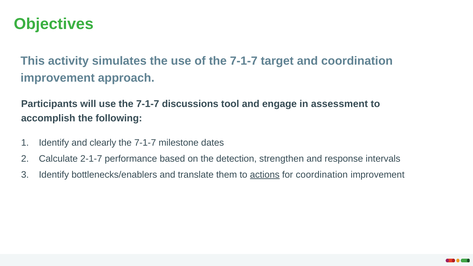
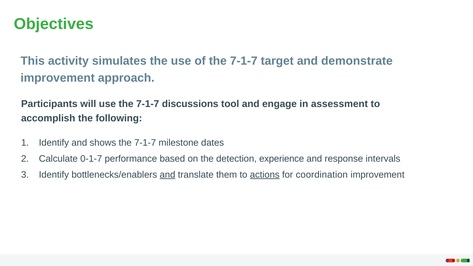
and coordination: coordination -> demonstrate (357, 61)
clearly: clearly -> shows (103, 143)
2-1-7: 2-1-7 -> 0-1-7 (91, 159)
strengthen: strengthen -> experience (282, 159)
and underline: none -> present (168, 175)
